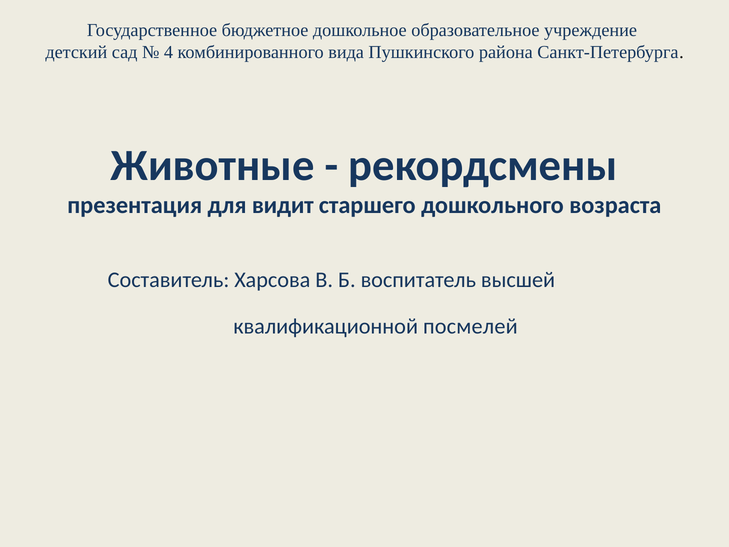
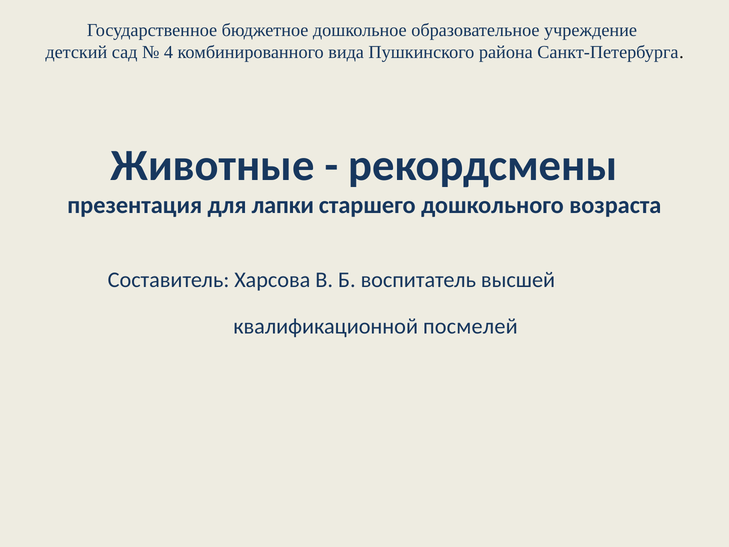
видит: видит -> лапки (283, 205)
